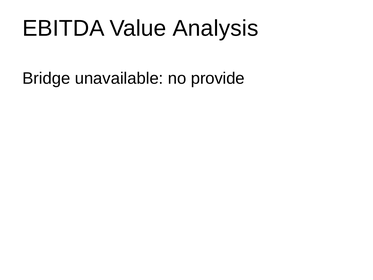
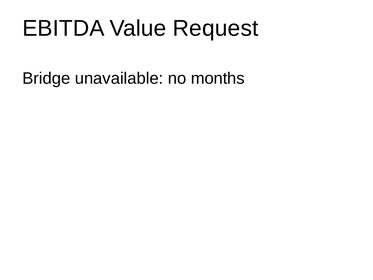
Analysis: Analysis -> Request (216, 28)
provide: provide -> months (218, 78)
